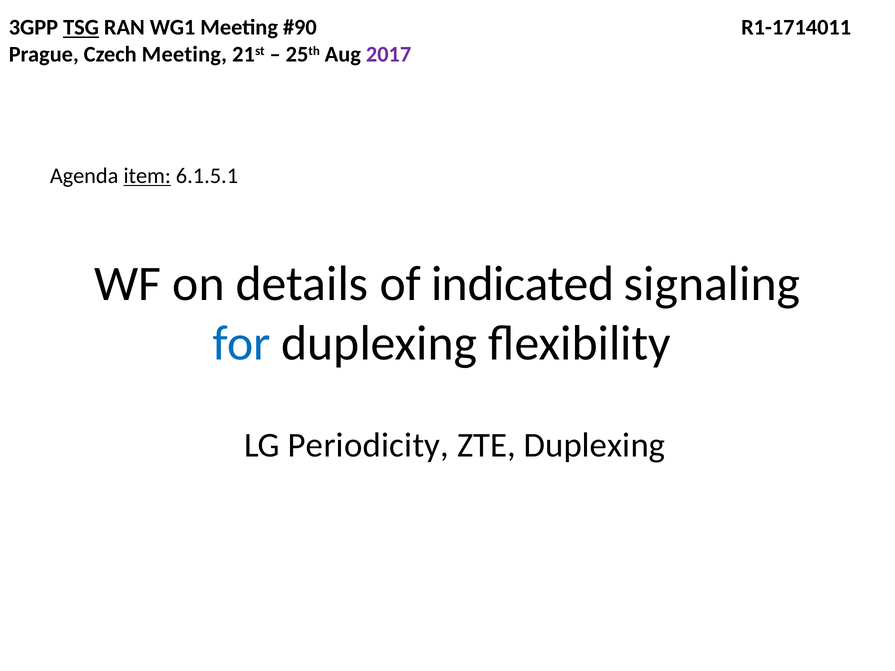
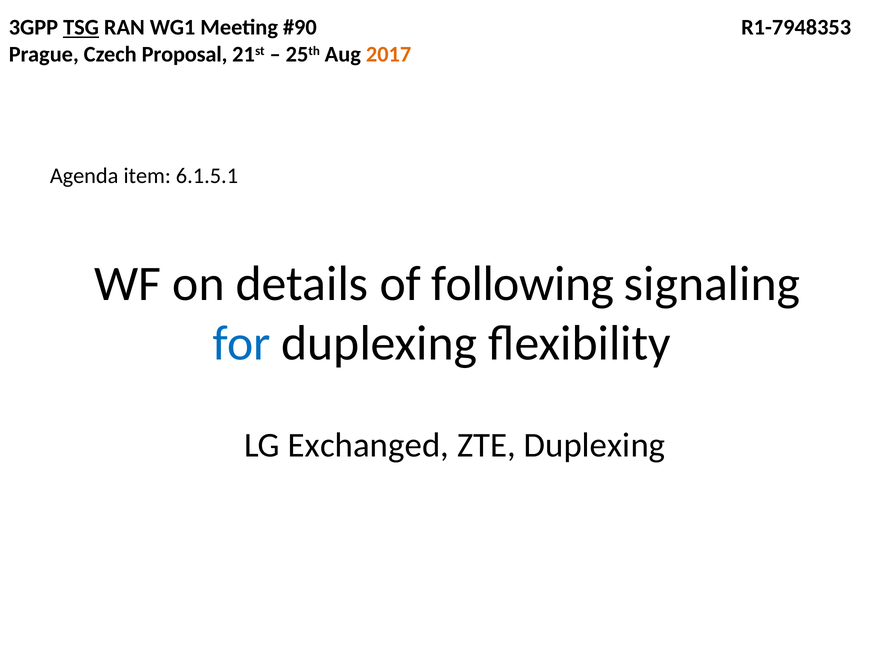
R1-1714011: R1-1714011 -> R1-7948353 (796, 28)
Czech Meeting: Meeting -> Proposal (185, 54)
2017 colour: purple -> orange (389, 54)
item underline: present -> none (147, 176)
indicated: indicated -> following (523, 284)
Periodicity: Periodicity -> Exchanged (368, 445)
